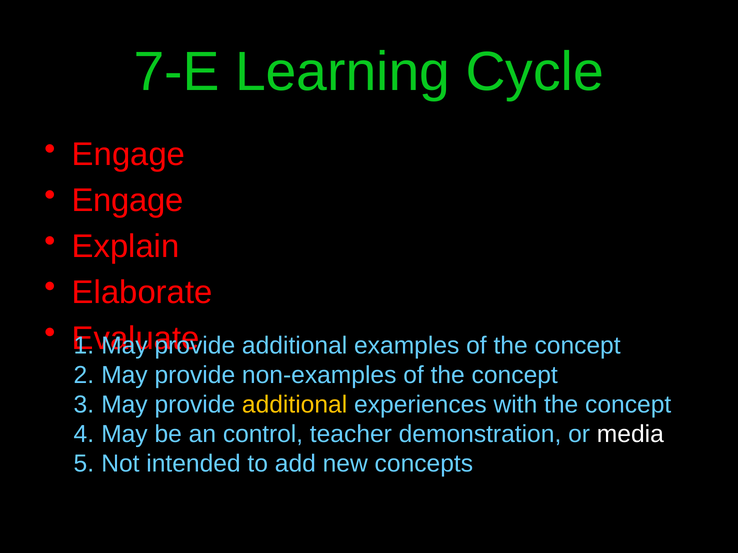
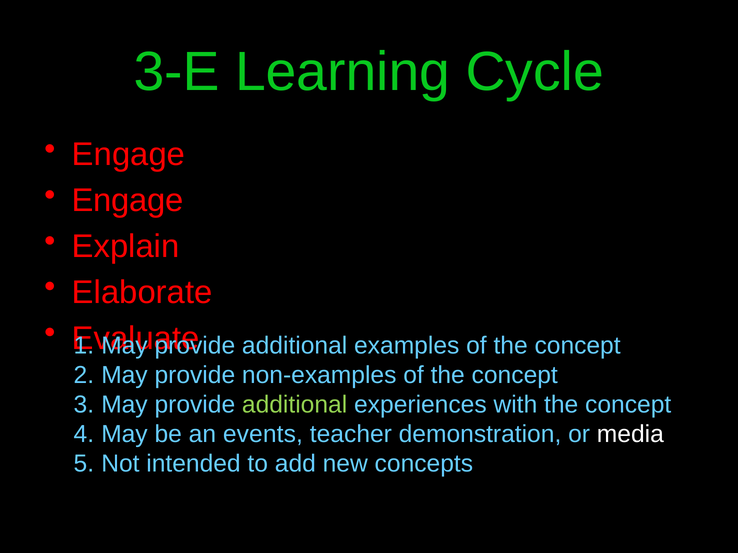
7-E: 7-E -> 3-E (177, 72)
additional colour: yellow -> light green (295, 405)
control: control -> events (263, 435)
